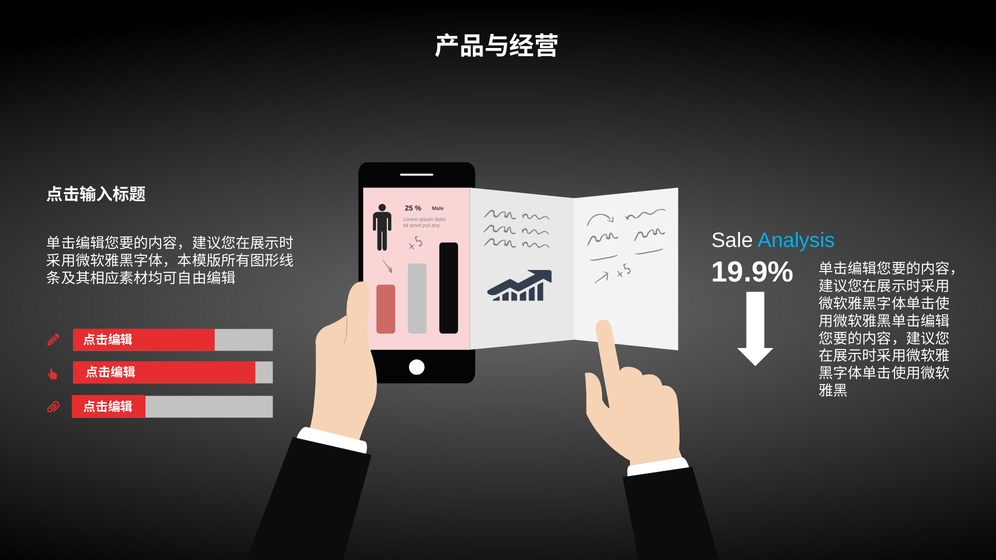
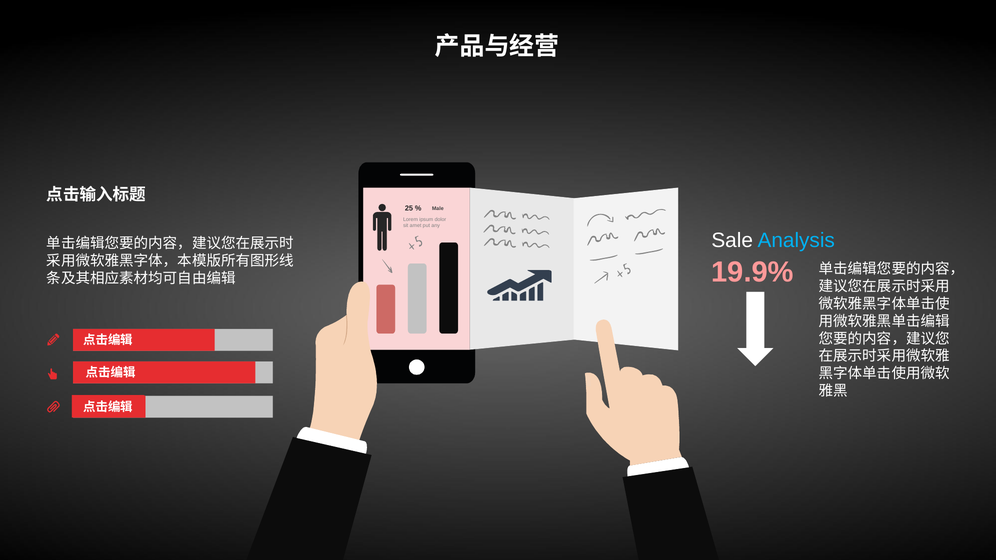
19.9% colour: white -> pink (752, 273)
